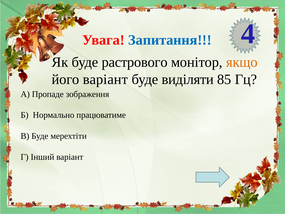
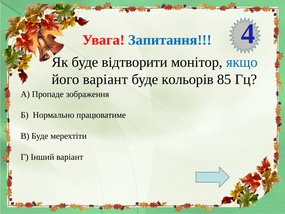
растрового: растрового -> відтворити (135, 62)
якщо colour: orange -> blue (242, 62)
виділяти: виділяти -> кольорів (188, 79)
